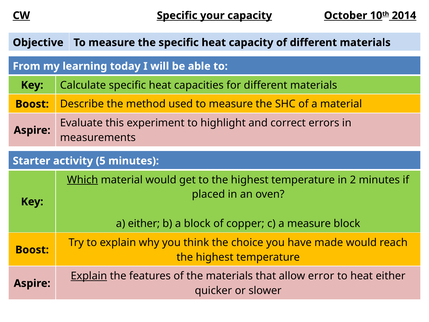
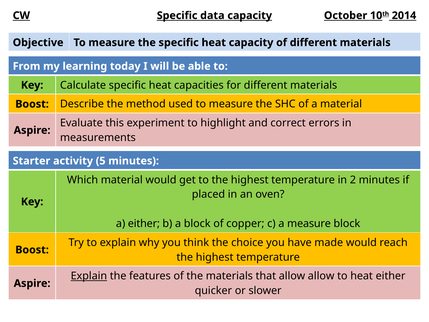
your: your -> data (212, 16)
Which underline: present -> none (83, 180)
allow error: error -> allow (321, 276)
